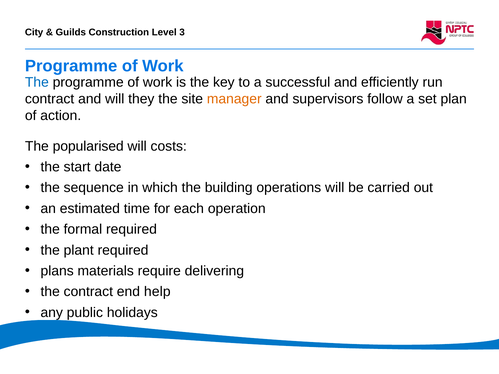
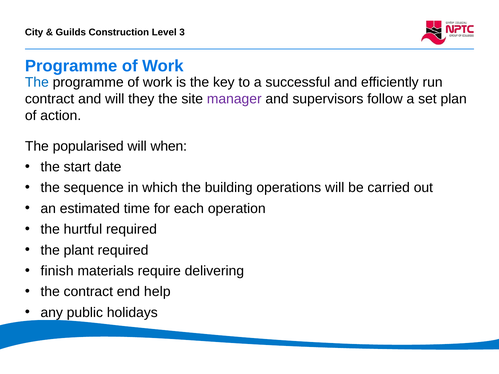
manager colour: orange -> purple (234, 99)
costs: costs -> when (169, 146)
formal: formal -> hurtful (83, 229)
plans: plans -> finish (57, 271)
